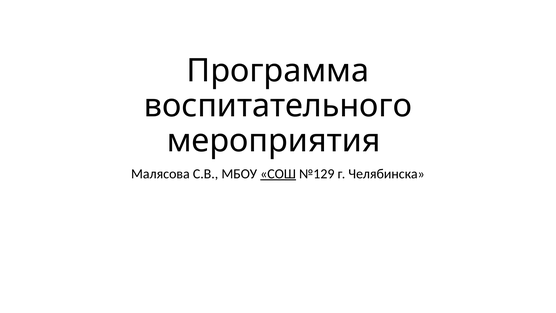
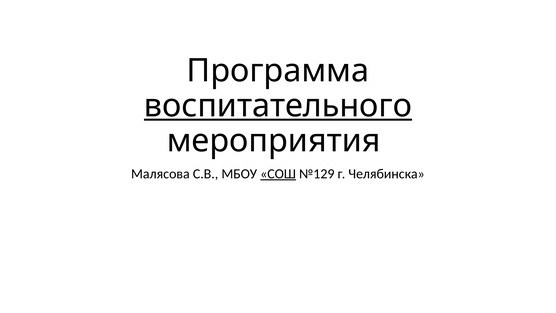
воспитательного underline: none -> present (278, 106)
